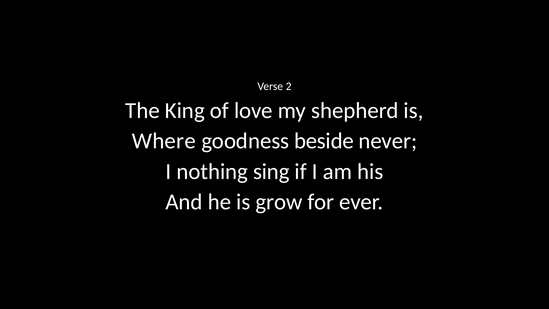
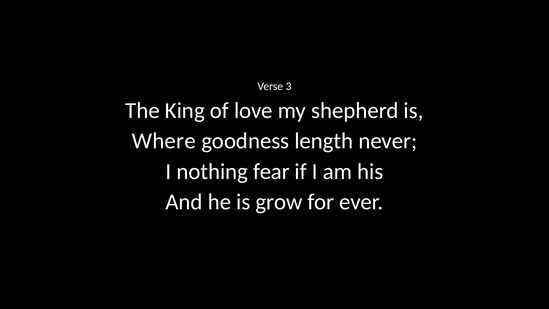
2: 2 -> 3 (289, 86)
beside: beside -> length (324, 141)
sing: sing -> fear (271, 171)
